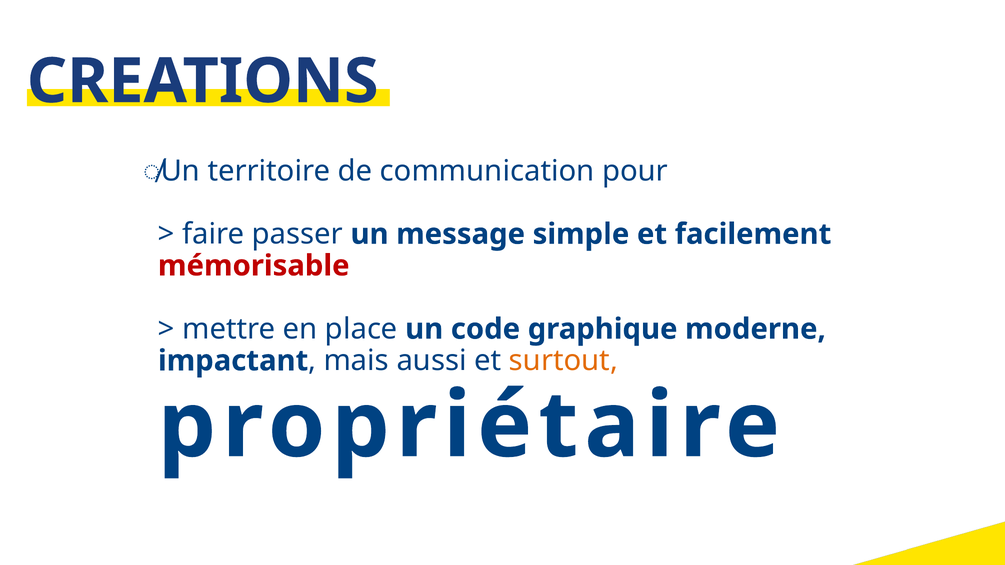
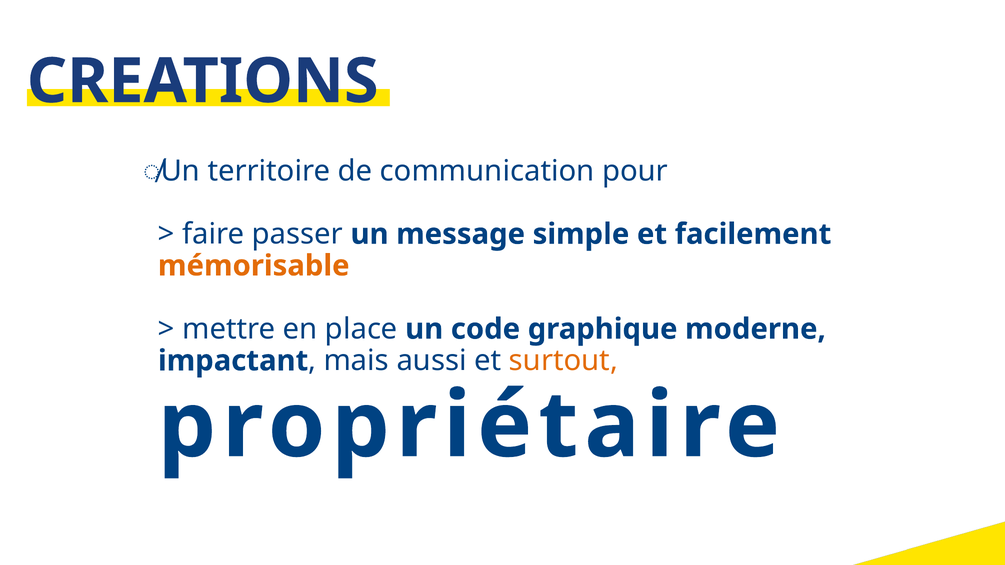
mémorisable colour: red -> orange (254, 266)
